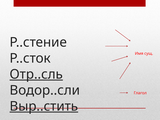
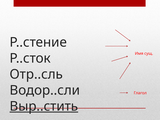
Отр..сль underline: present -> none (36, 74)
